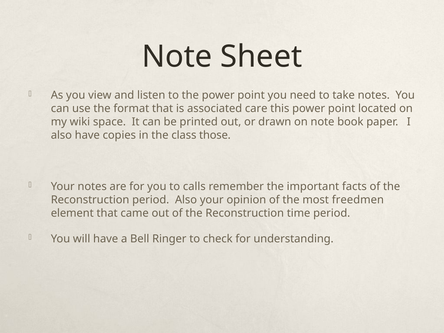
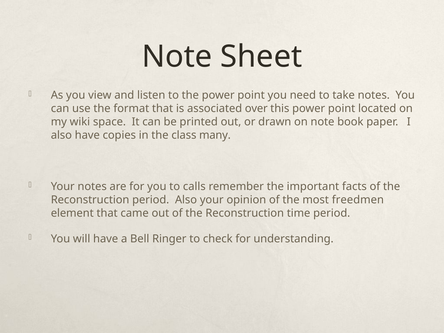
care: care -> over (256, 109)
those: those -> many (215, 135)
